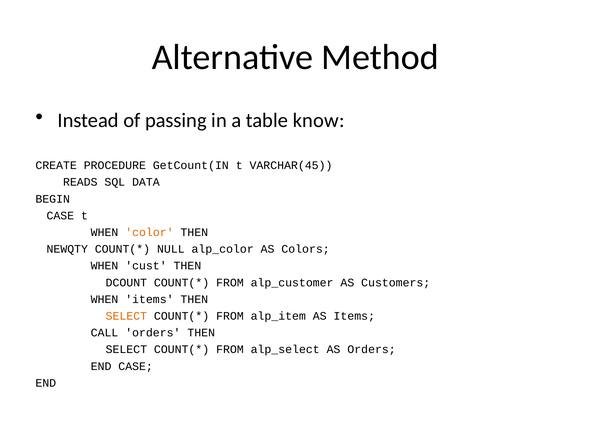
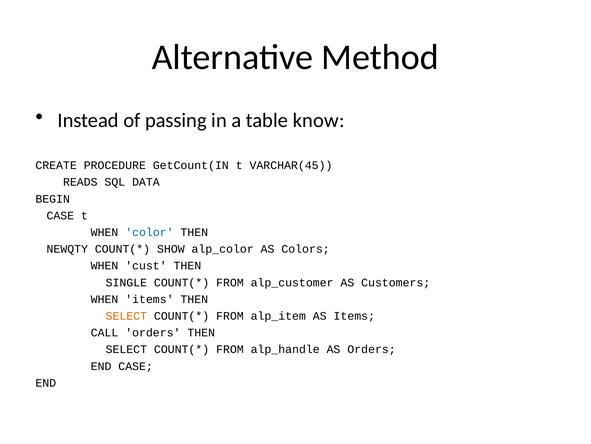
color colour: orange -> blue (149, 232)
NULL: NULL -> SHOW (171, 249)
DCOUNT: DCOUNT -> SINGLE (126, 282)
alp_select: alp_select -> alp_handle (285, 349)
